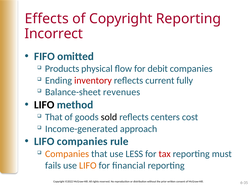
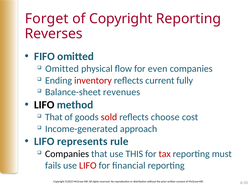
Effects: Effects -> Forget (47, 19)
Incorrect: Incorrect -> Reverses (54, 34)
Products: Products -> Omitted (62, 69)
debit: debit -> even (158, 69)
sold colour: black -> red (109, 117)
centers: centers -> choose (165, 117)
LIFO companies: companies -> represents (82, 142)
Companies colour: orange -> black (67, 154)
LESS: LESS -> THIS (134, 154)
LIFO colour: orange -> red (88, 166)
